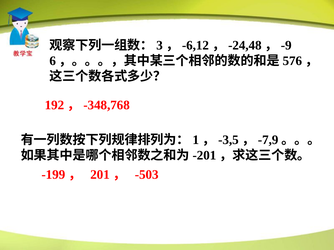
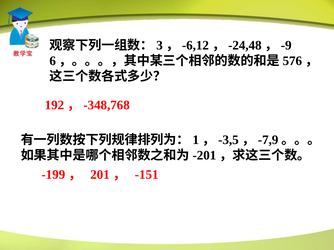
-503: -503 -> -151 (147, 175)
